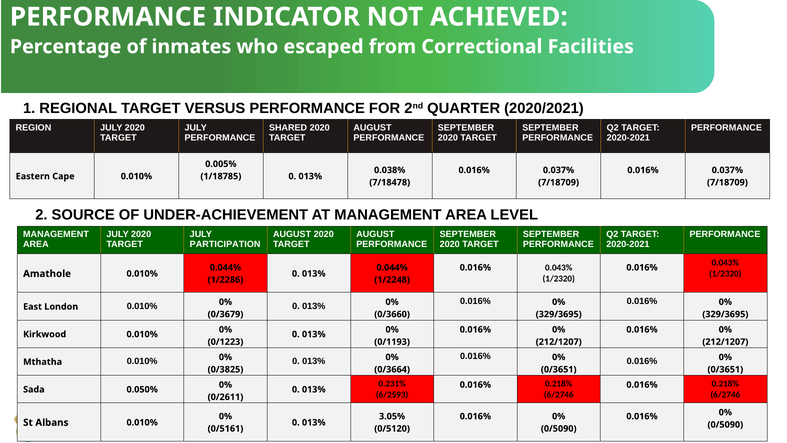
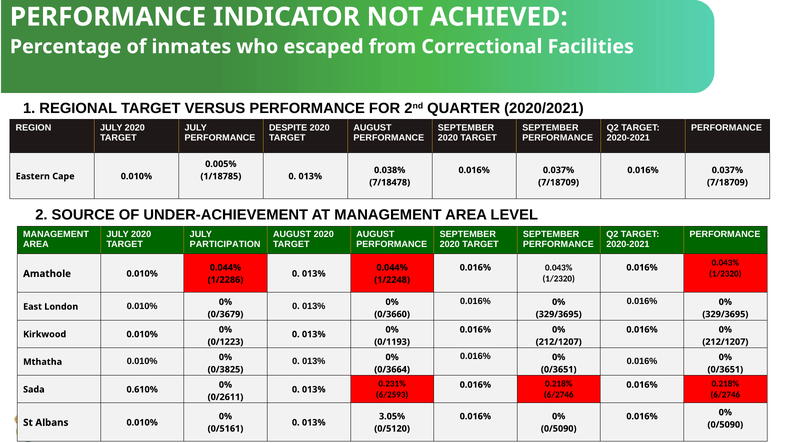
SHARED: SHARED -> DESPITE (288, 127)
0.050%: 0.050% -> 0.610% (142, 389)
